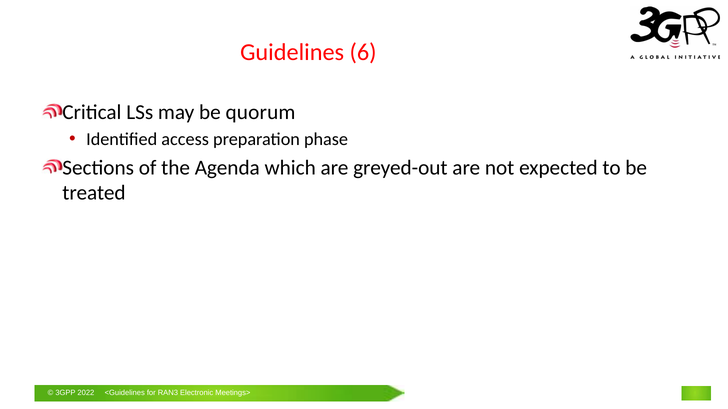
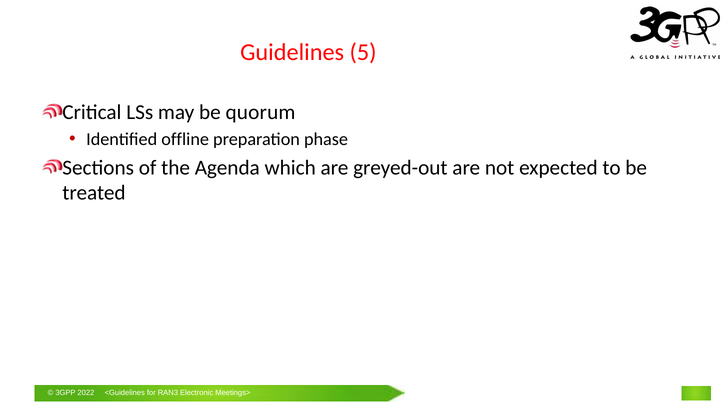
6: 6 -> 5 (363, 52)
access: access -> offline (185, 140)
